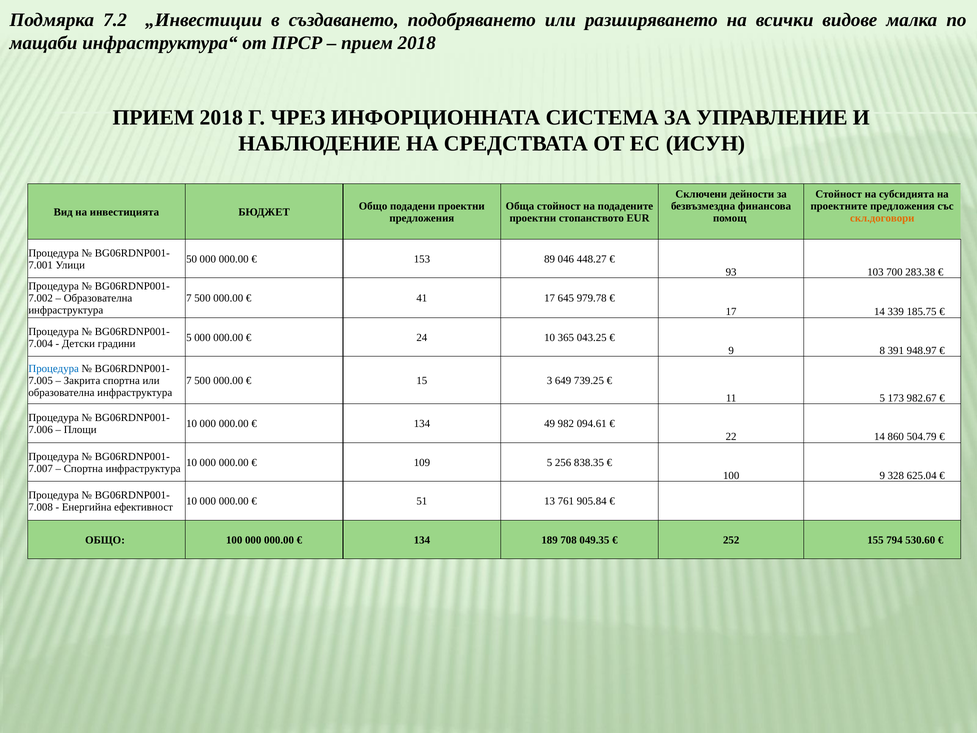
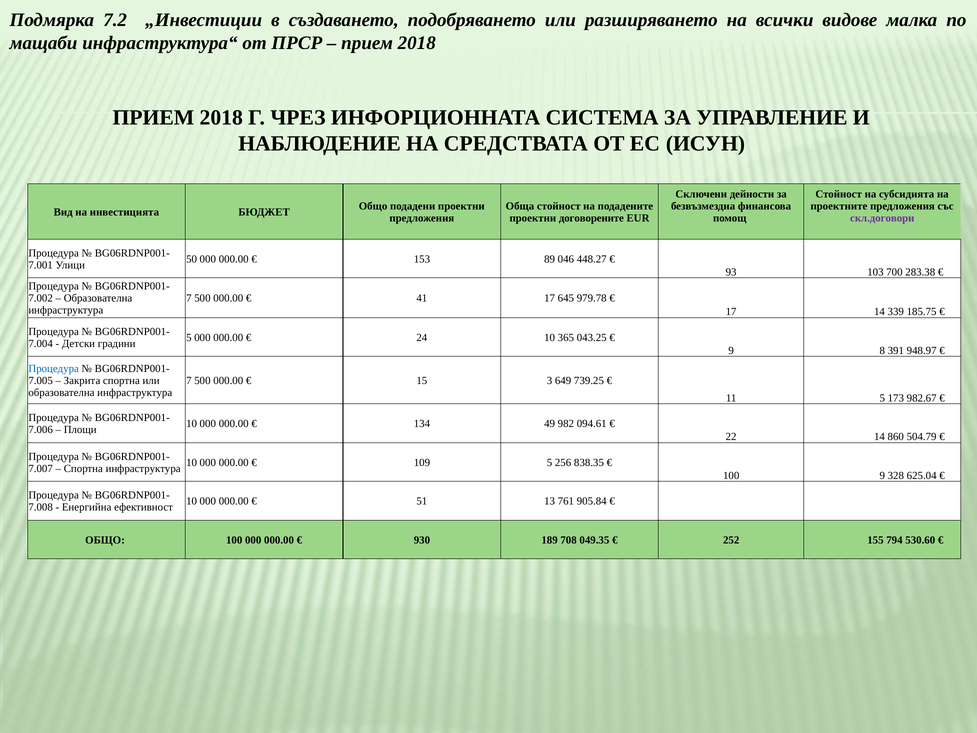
стопанството: стопанството -> договорените (591, 218)
скл.договори colour: orange -> purple (882, 218)
134: 134 -> 930 (422, 540)
